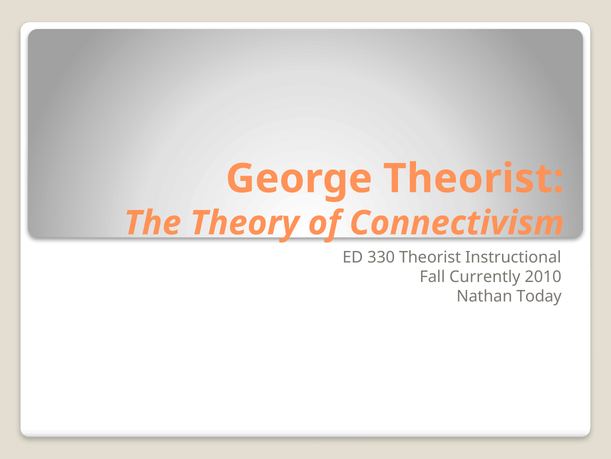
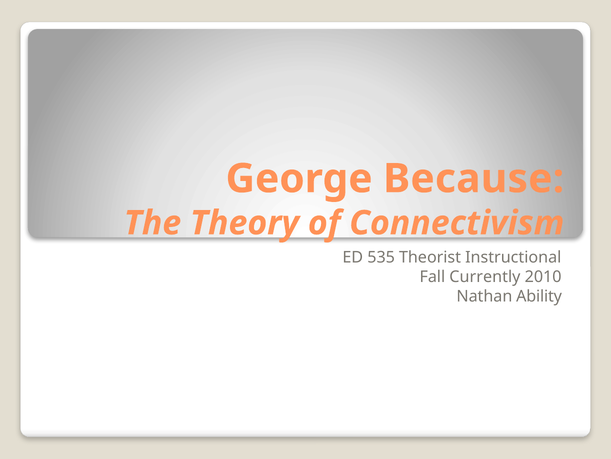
George Theorist: Theorist -> Because (474, 178)
330: 330 -> 535 (381, 257)
Today: Today -> Ability (539, 296)
